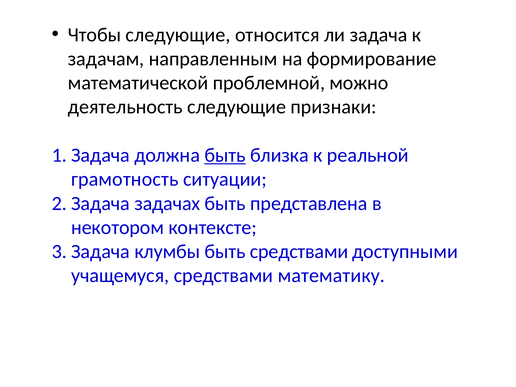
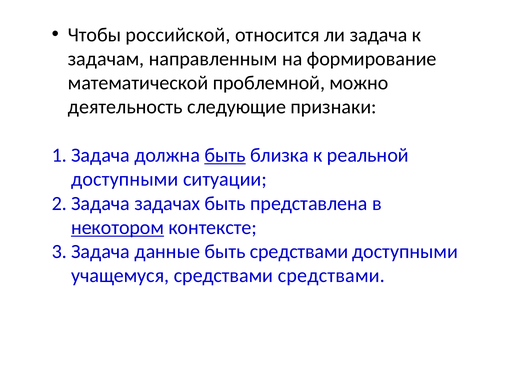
Чтобы следующие: следующие -> российской (178, 35)
грамотность: грамотность -> доступными (125, 179)
некотором underline: none -> present (118, 227)
клумбы: клумбы -> данные (167, 252)
средствами математику: математику -> средствами (331, 276)
